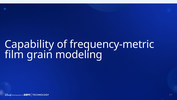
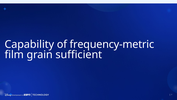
modeling: modeling -> sufficient (79, 54)
